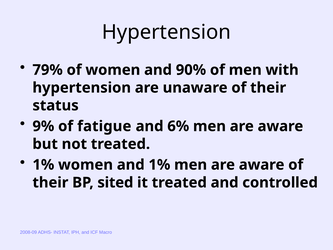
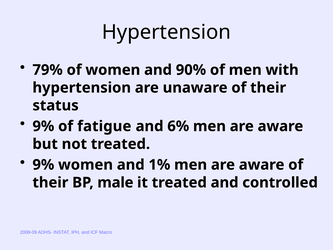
1%: 1% -> 9% (43, 165)
sited: sited -> male (115, 182)
